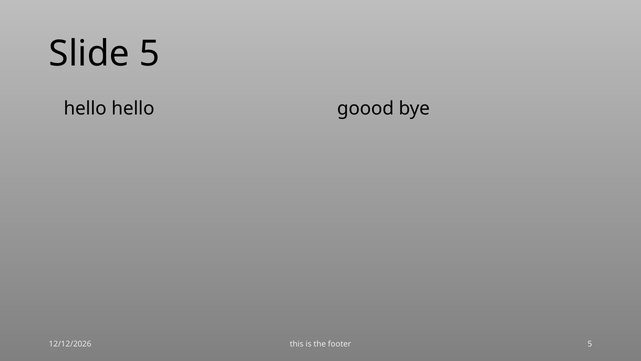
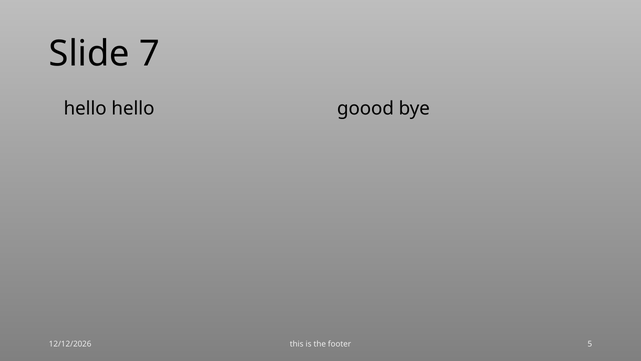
Slide 5: 5 -> 7 (149, 54)
